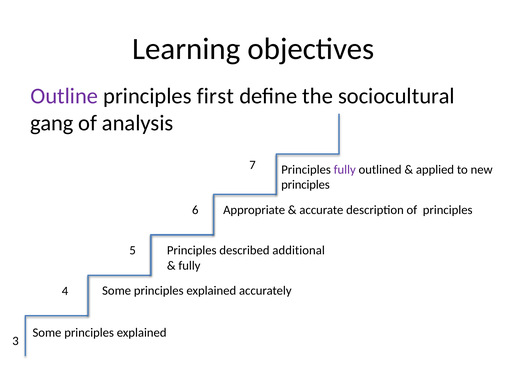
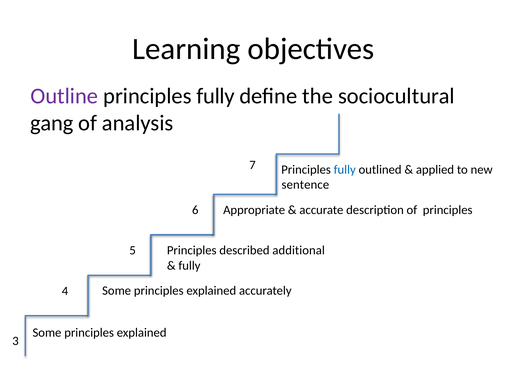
first: first -> fully (216, 96)
fully colour: purple -> blue (345, 170)
principles: principles -> sentence (305, 185)
